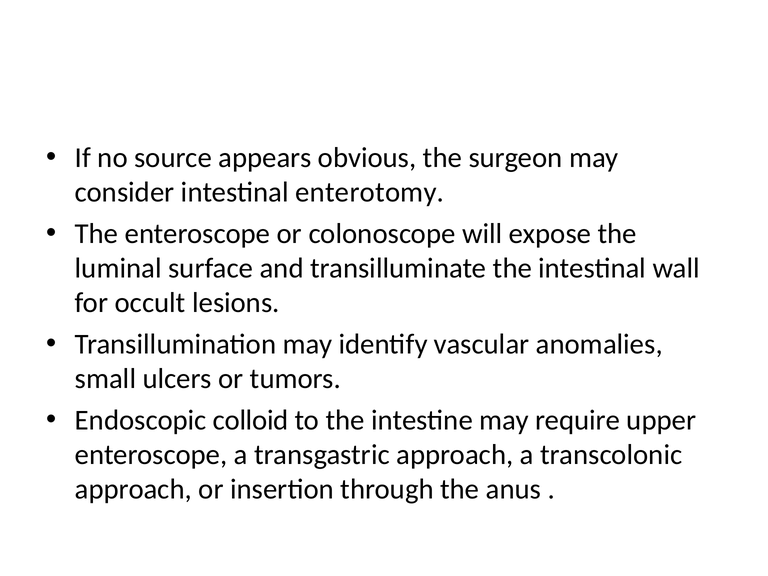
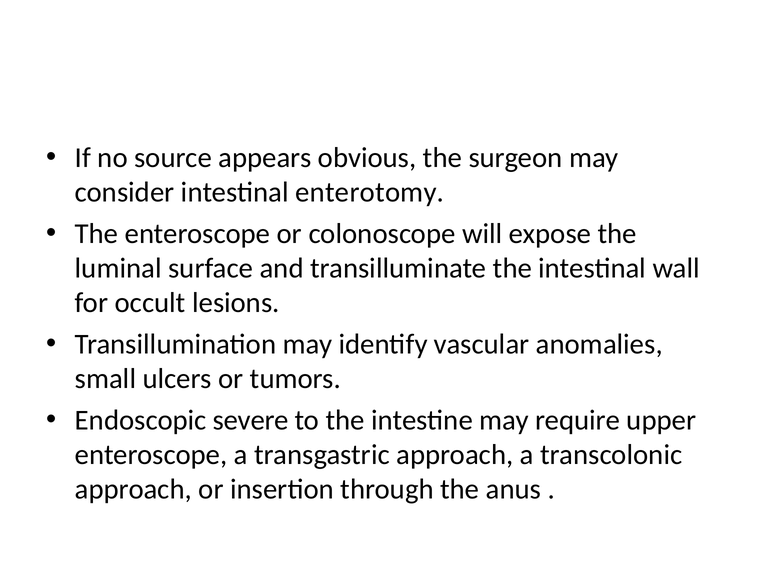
colloid: colloid -> severe (251, 420)
